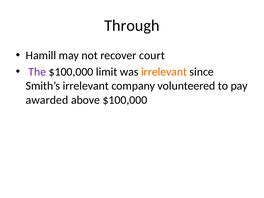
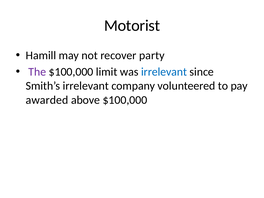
Through: Through -> Motorist (132, 26)
court: court -> party (152, 55)
irrelevant colour: orange -> blue (164, 72)
